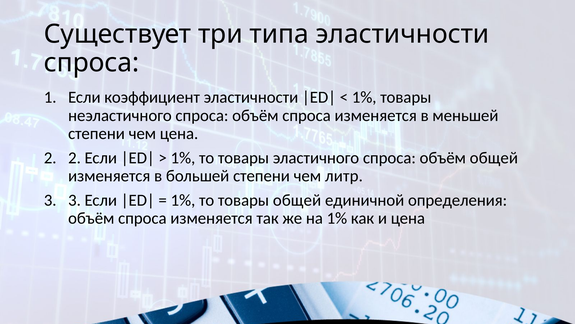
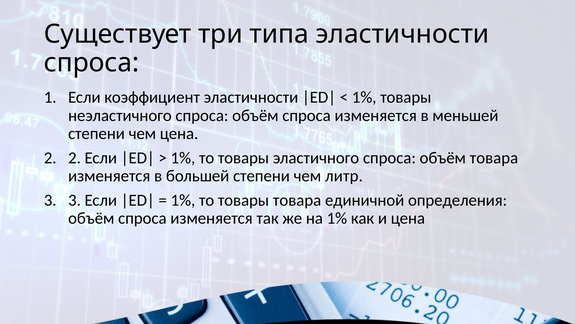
объём общей: общей -> товара (494, 158)
товары общей: общей -> товара (297, 200)
